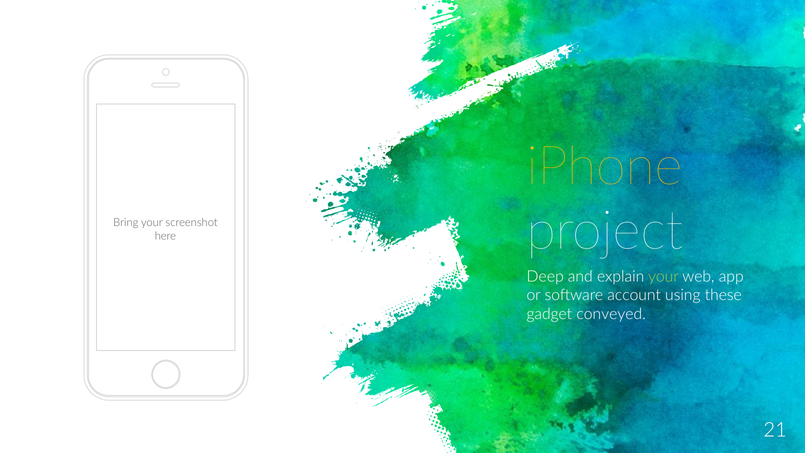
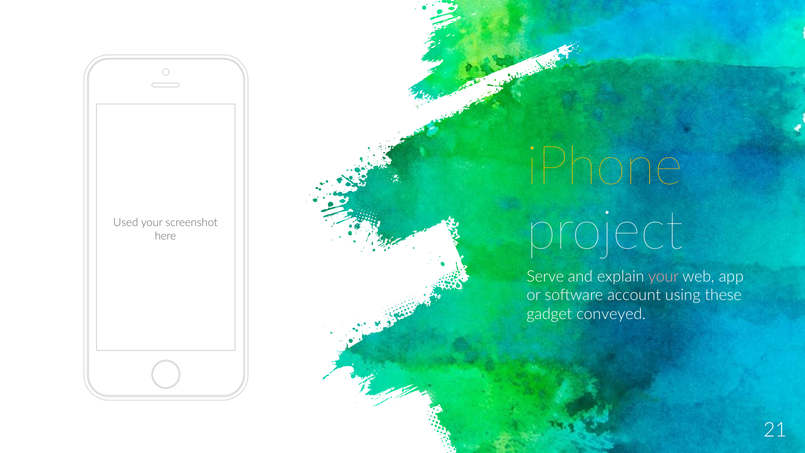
Bring: Bring -> Used (126, 222)
Deep: Deep -> Serve (545, 276)
your colour: light green -> pink (663, 276)
